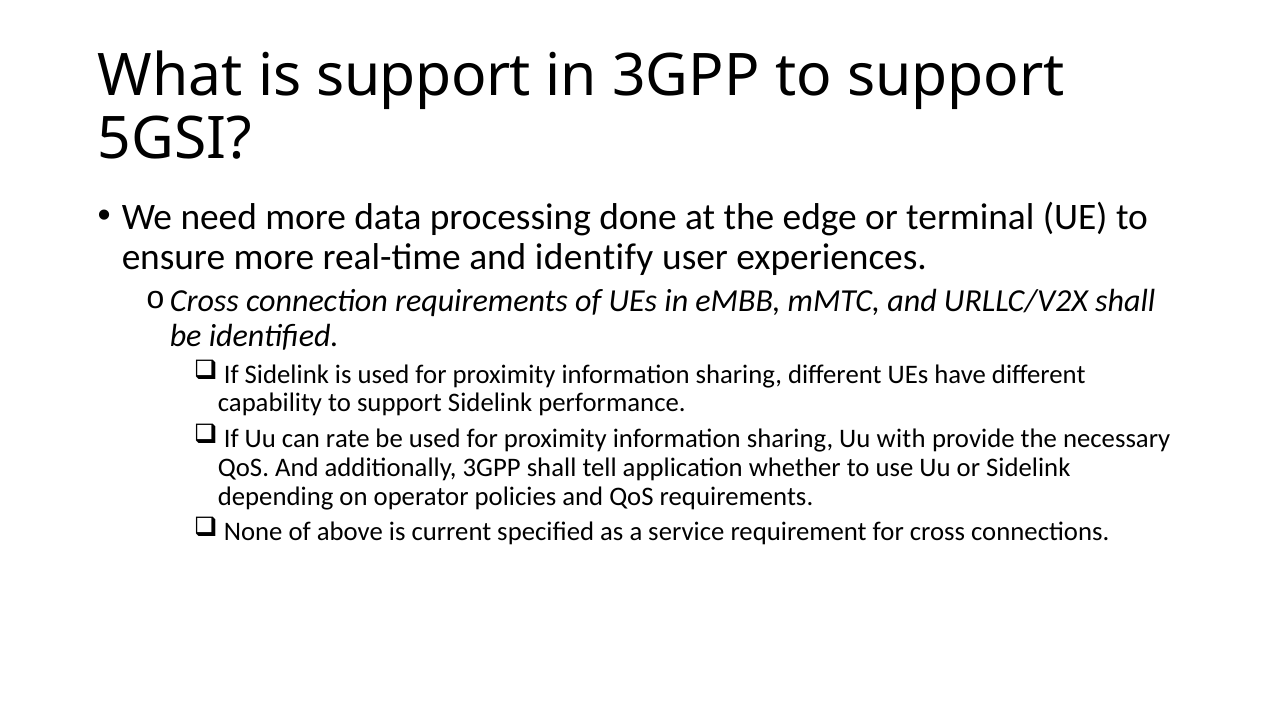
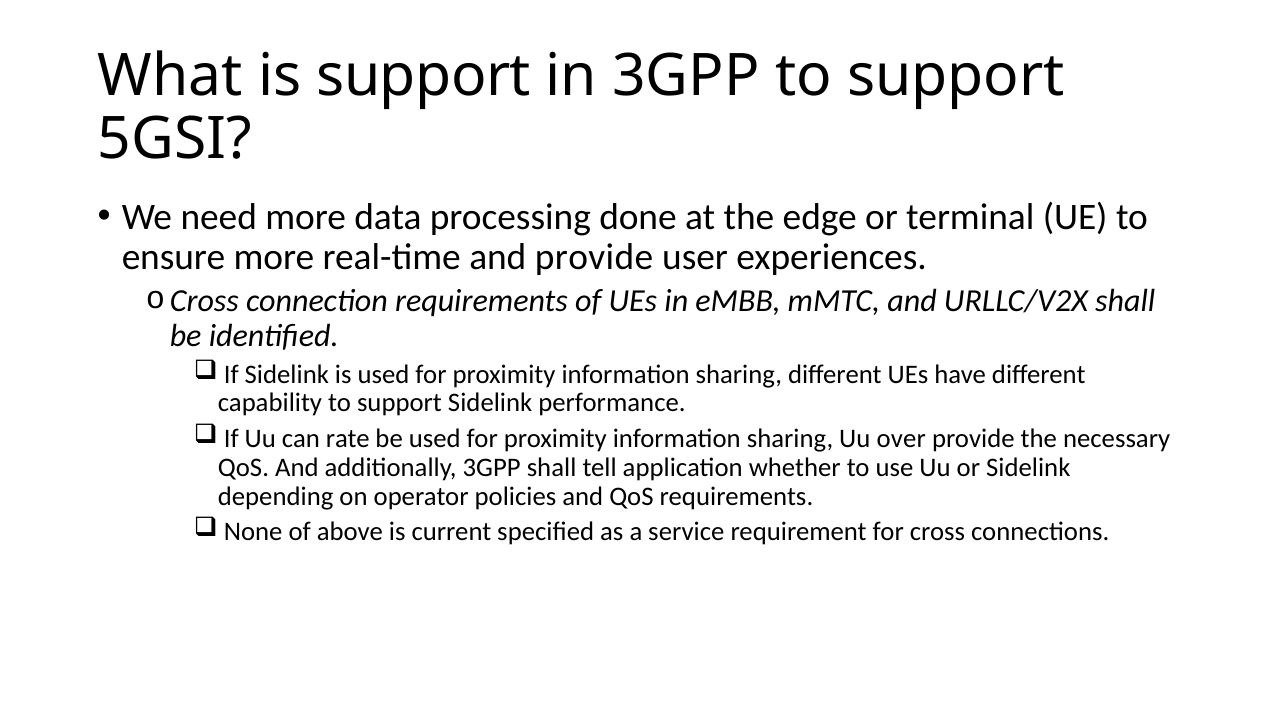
and identify: identify -> provide (594, 257)
with: with -> over (901, 439)
